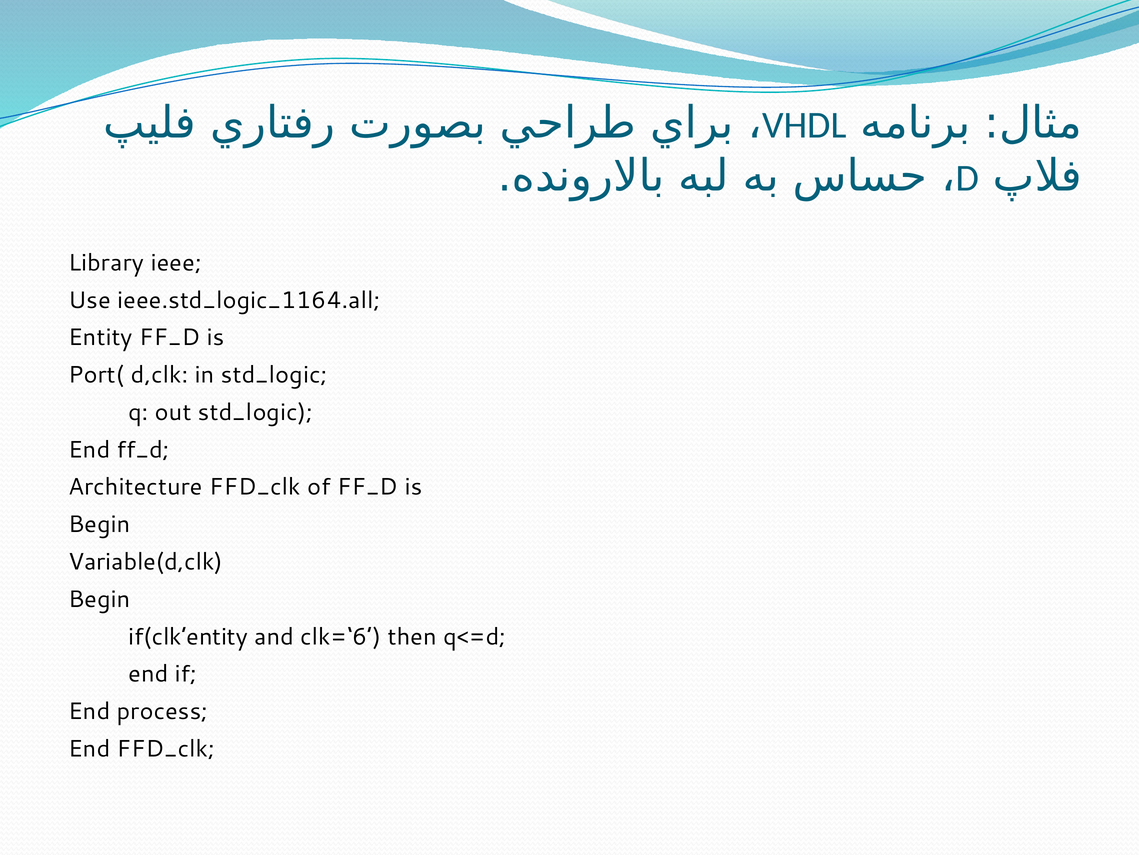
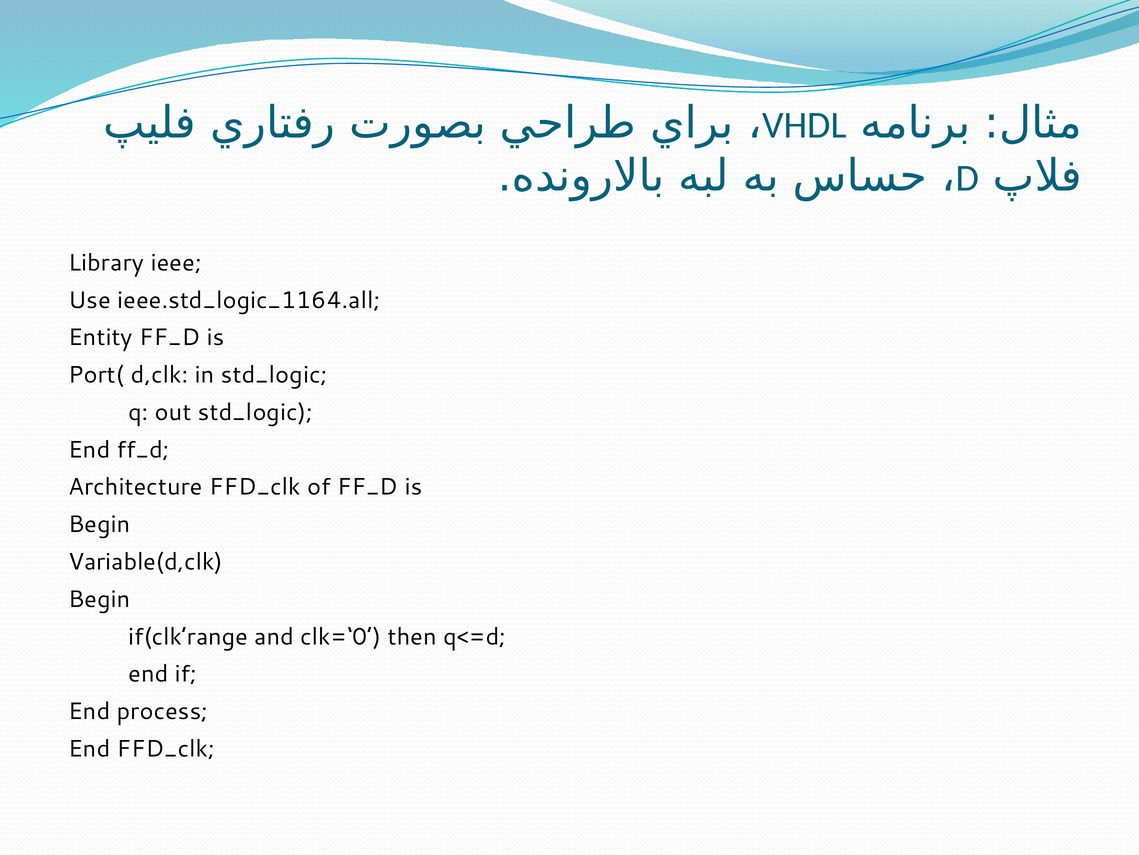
if(clk’entity: if(clk’entity -> if(clk’range (188, 636)
clk=‘6: clk=‘6 -> clk=‘0 (341, 636)
